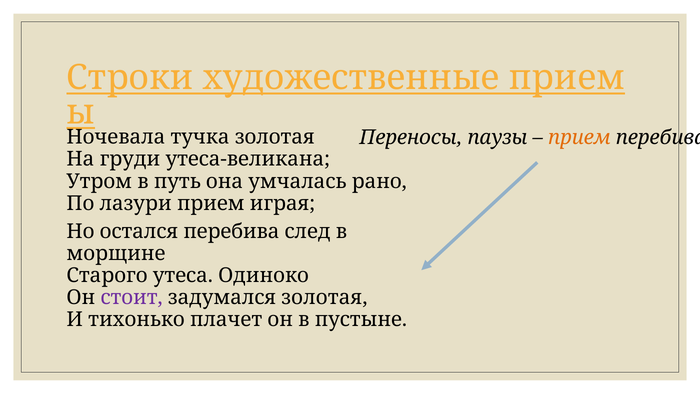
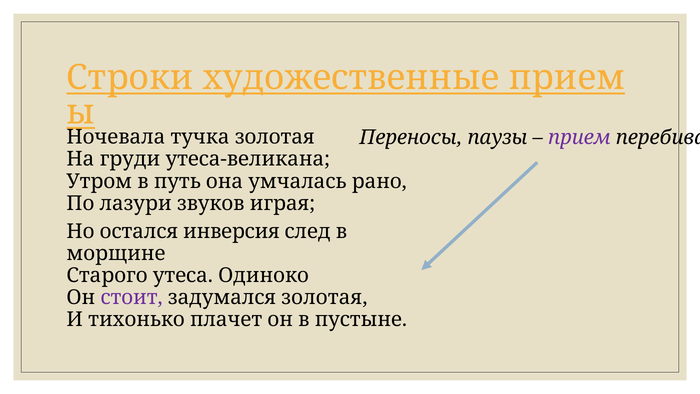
прием colour: orange -> purple (579, 137)
лазури прием: прием -> звуков (211, 203)
остался перебива: перебива -> инверсия (231, 231)
